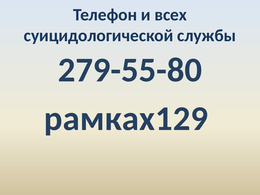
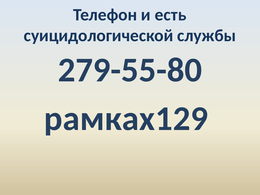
всех: всех -> есть (171, 15)
